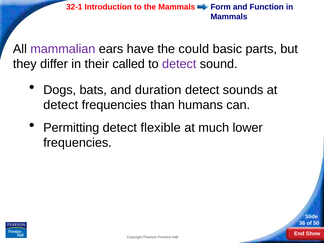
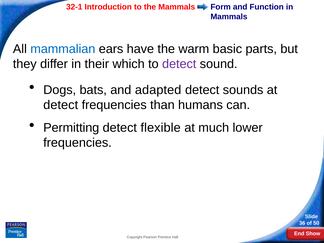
mammalian colour: purple -> blue (63, 49)
could: could -> warm (194, 49)
called: called -> which (129, 64)
duration: duration -> adapted (158, 90)
